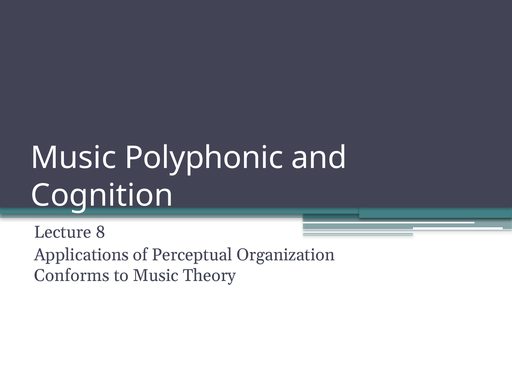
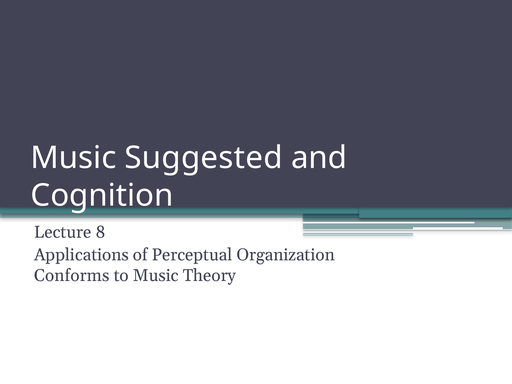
Polyphonic: Polyphonic -> Suggested (204, 158)
